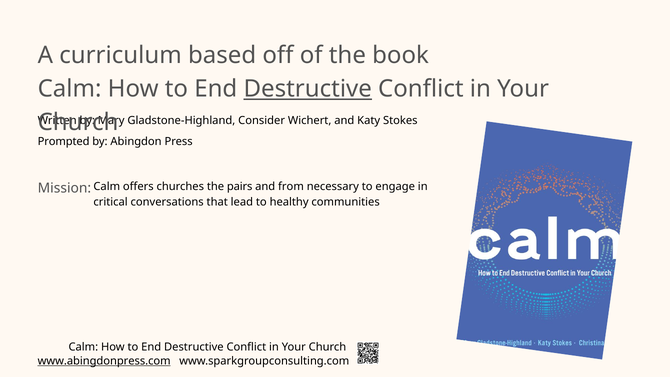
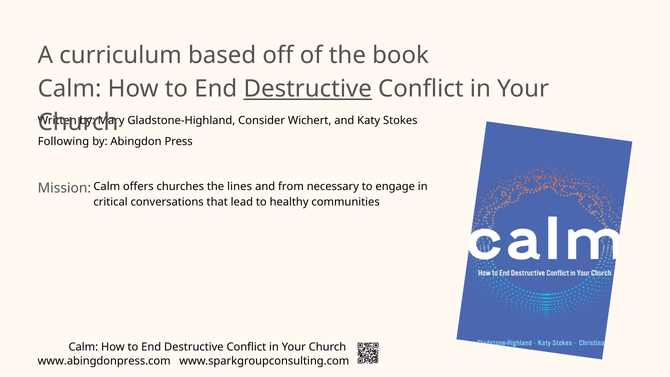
Prompted: Prompted -> Following (63, 142)
pairs: pairs -> lines (240, 186)
www.abingdonpress.com underline: present -> none (104, 361)
